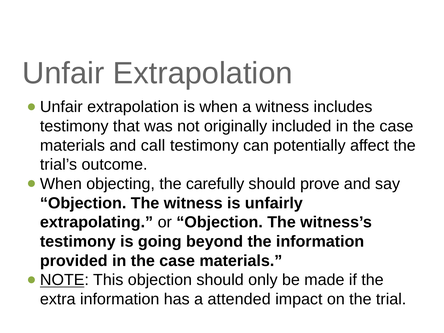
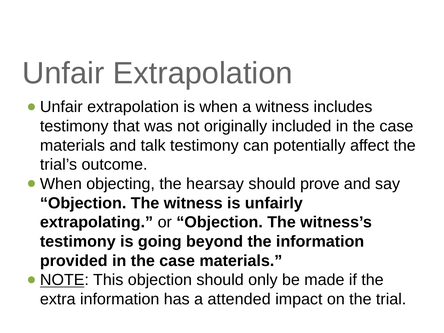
call: call -> talk (153, 145)
carefully: carefully -> hearsay (215, 184)
